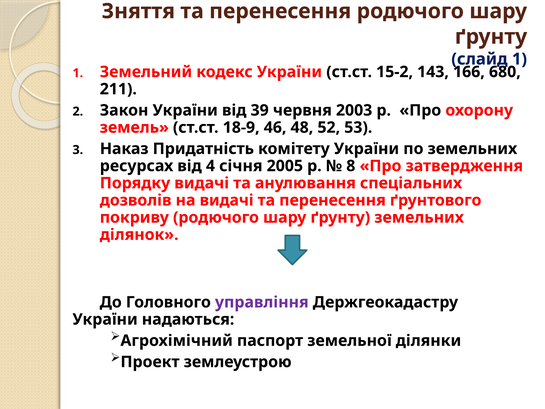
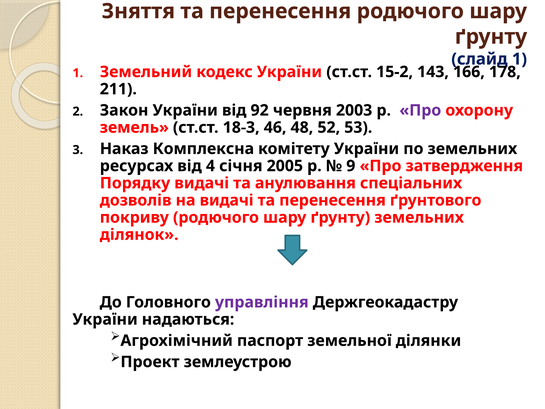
680: 680 -> 178 (505, 72)
39: 39 -> 92 (260, 110)
Про colour: black -> purple (420, 110)
18-9: 18-9 -> 18-3 (241, 127)
Придатність: Придатність -> Комплексна (203, 149)
8: 8 -> 9 (351, 166)
